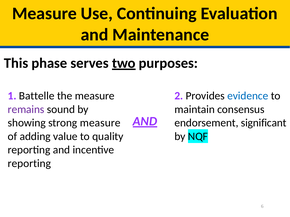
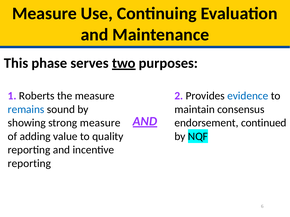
Battelle: Battelle -> Roberts (37, 96)
remains colour: purple -> blue (26, 110)
significant: significant -> continued (264, 123)
